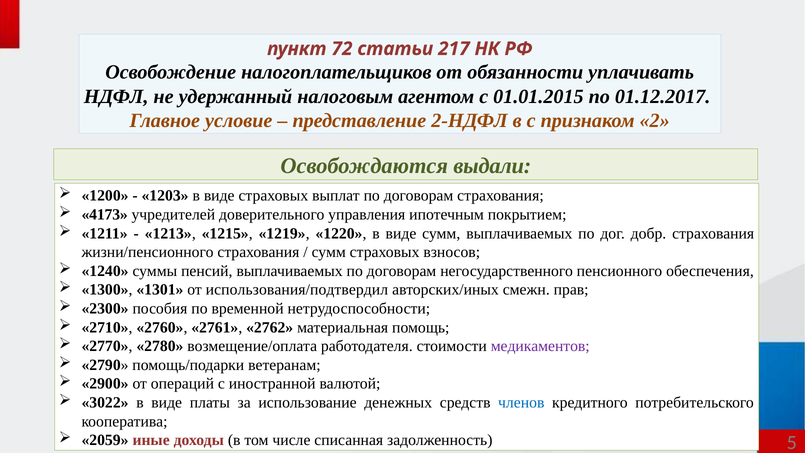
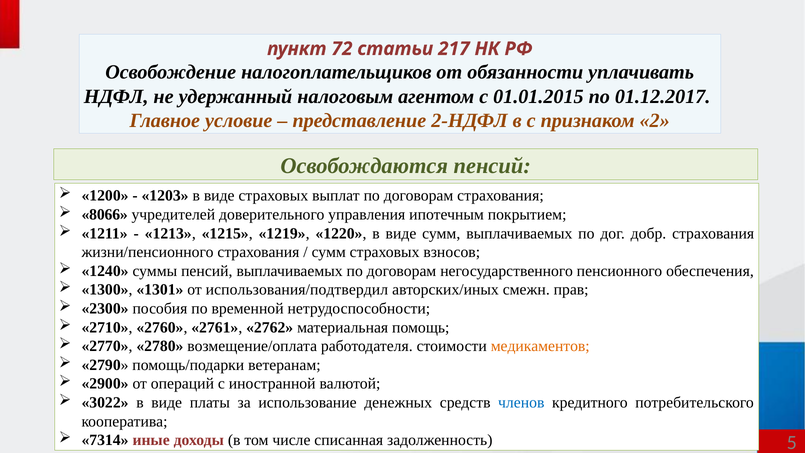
Освобождаются выдали: выдали -> пенсий (492, 166)
4173: 4173 -> 8066 (105, 215)
медикаментов colour: purple -> orange (540, 346)
2059: 2059 -> 7314 (105, 440)
